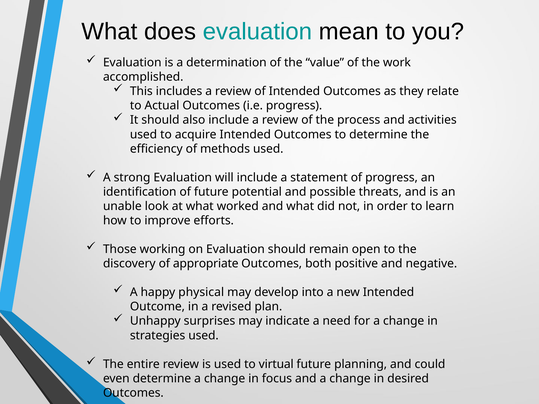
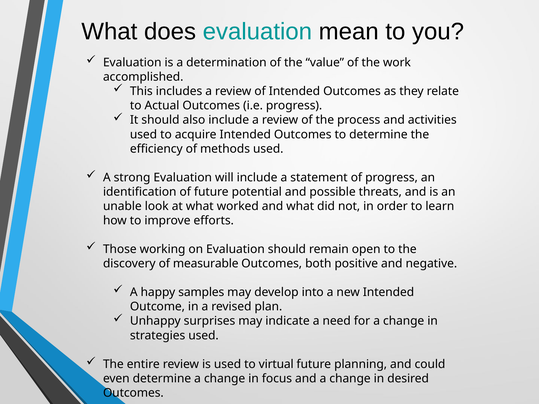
appropriate: appropriate -> measurable (206, 264)
physical: physical -> samples (201, 293)
